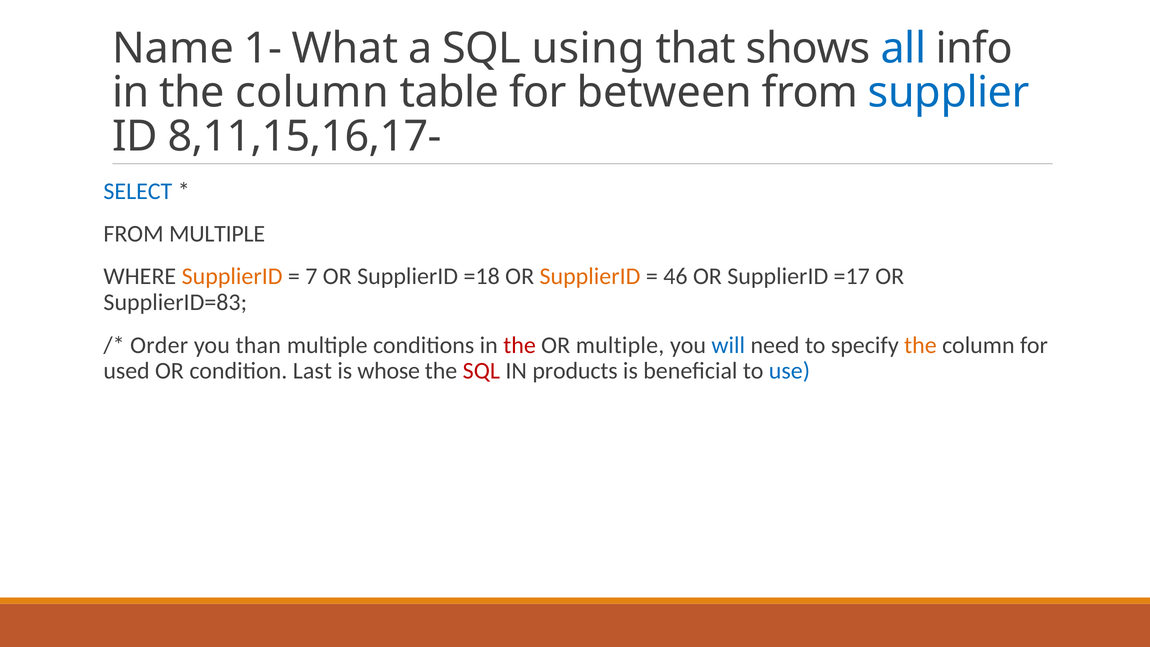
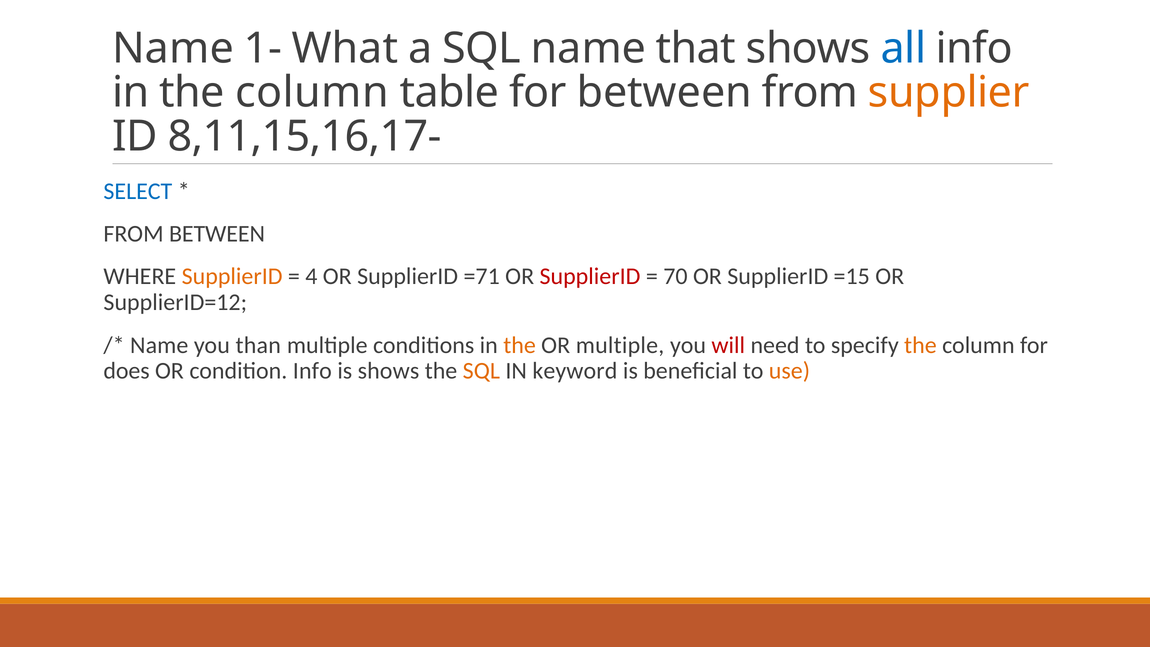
SQL using: using -> name (588, 49)
supplier colour: blue -> orange (949, 93)
FROM MULTIPLE: MULTIPLE -> BETWEEN (217, 234)
7: 7 -> 4 (311, 277)
=18: =18 -> =71 (482, 277)
SupplierID colour: orange -> red (590, 277)
46: 46 -> 70 (675, 277)
=17: =17 -> =15 (852, 277)
SupplierID=83: SupplierID=83 -> SupplierID=12 (175, 302)
Order: Order -> Name (159, 345)
the colour: red -> orange (520, 345)
will colour: blue -> red (728, 345)
used: used -> does (127, 371)
condition Last: Last -> Info (312, 371)
is whose: whose -> shows (388, 371)
SQL colour: red -> orange (481, 371)
products: products -> keyword (575, 371)
use colour: blue -> orange (789, 371)
